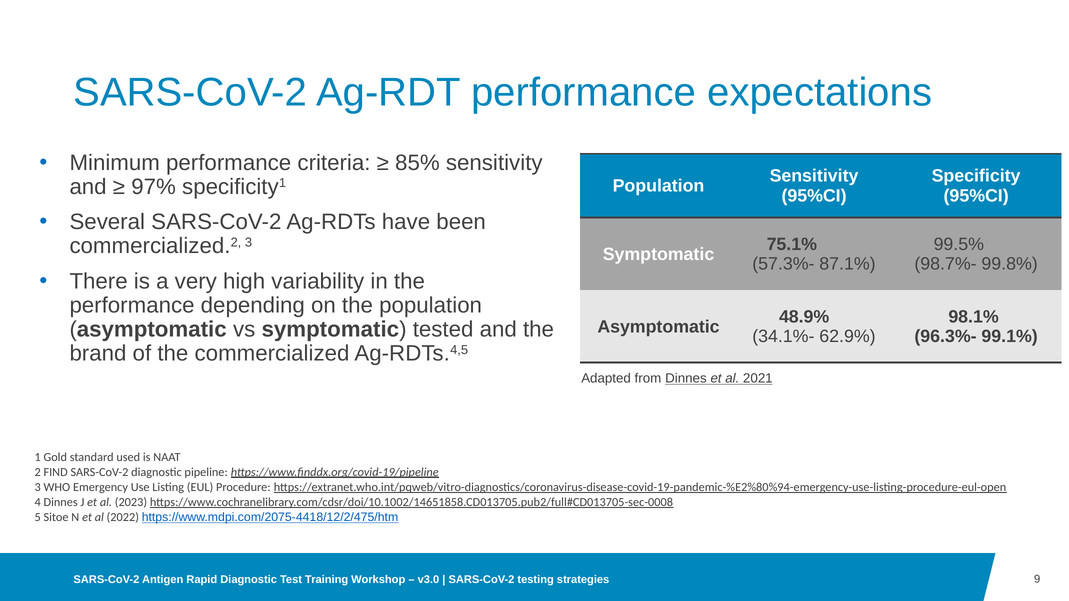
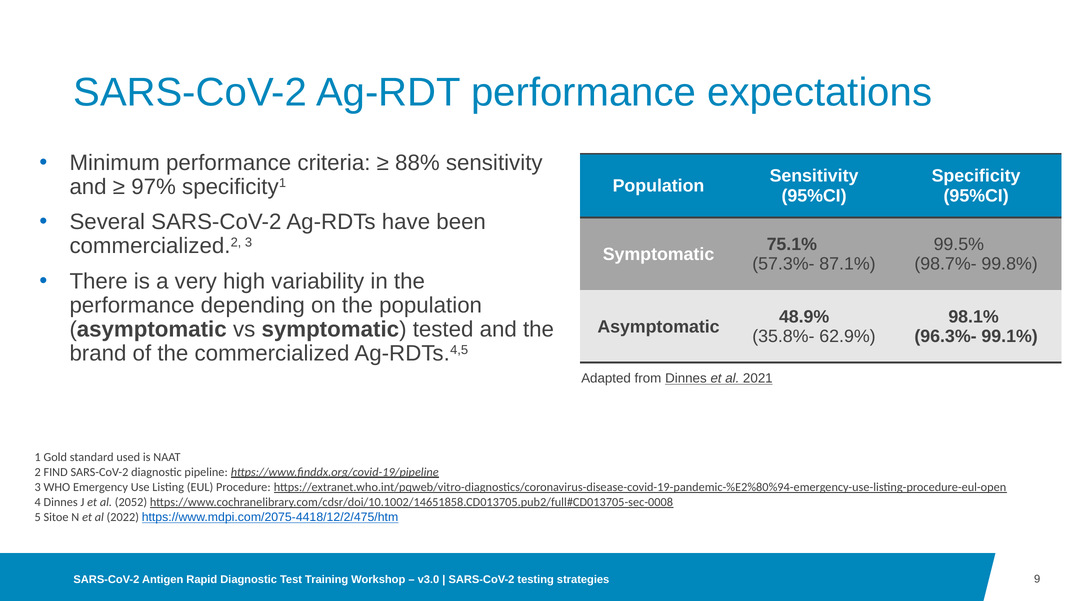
85%: 85% -> 88% (417, 163)
34.1%-: 34.1%- -> 35.8%- (783, 337)
2023: 2023 -> 2052 (131, 502)
